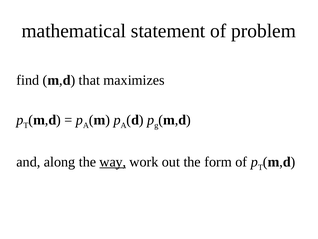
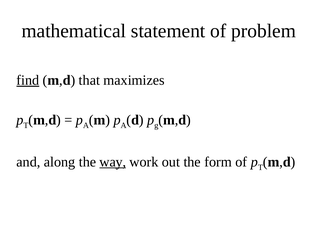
find underline: none -> present (28, 80)
